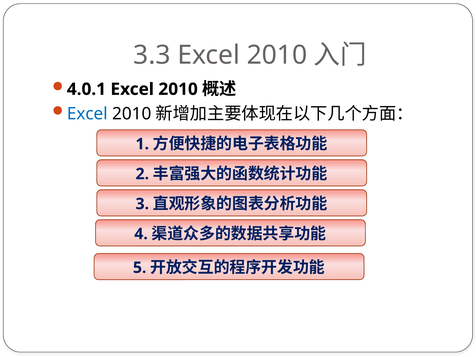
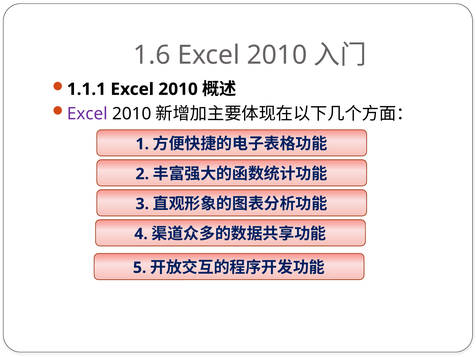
3.3: 3.3 -> 1.6 (152, 55)
4.0.1: 4.0.1 -> 1.1.1 (86, 89)
Excel colour: blue -> purple (87, 114)
